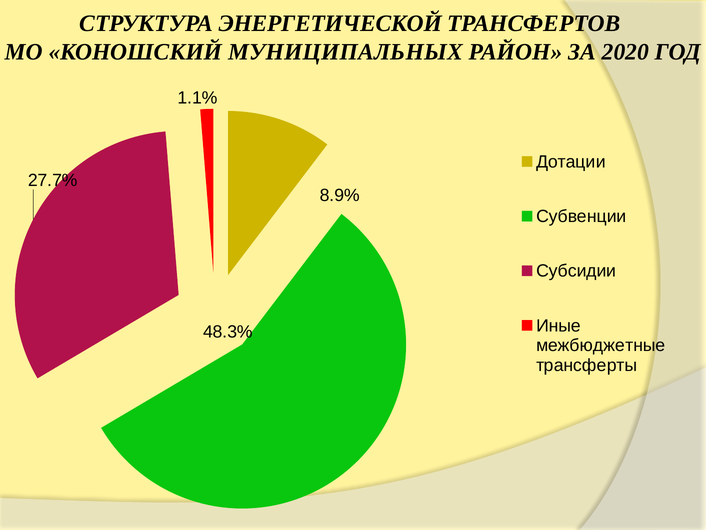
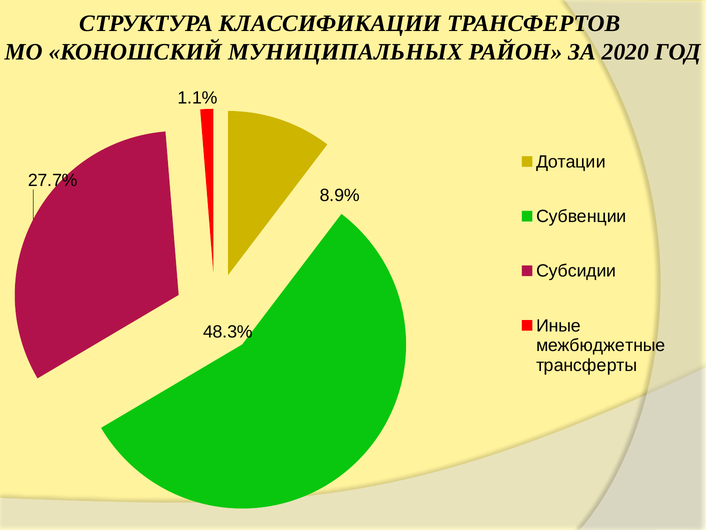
ЭНЕРГЕТИЧЕСКОЙ: ЭНЕРГЕТИЧЕСКОЙ -> КЛАССИФИКАЦИИ (330, 23)
